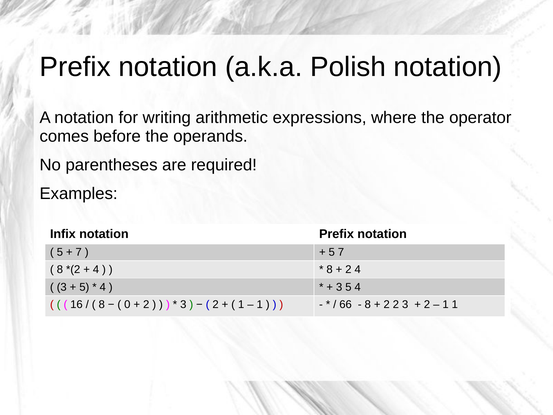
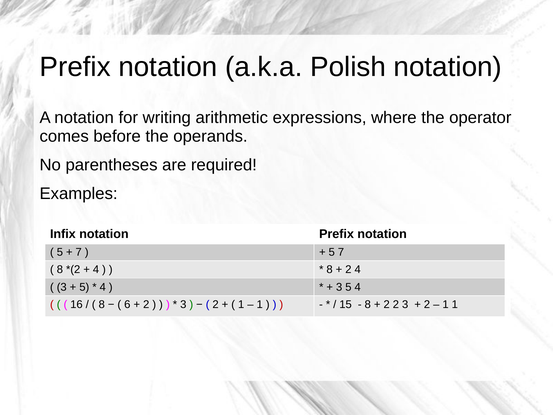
0: 0 -> 6 (127, 304)
66: 66 -> 15 (346, 304)
